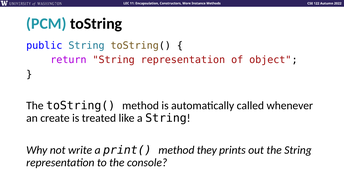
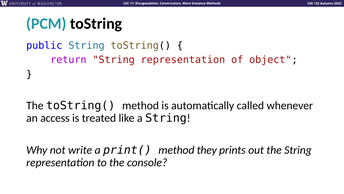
create: create -> access (55, 118)
